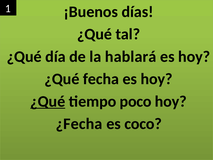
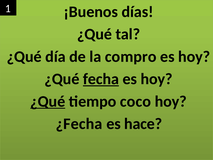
hablará: hablará -> compro (131, 56)
fecha underline: none -> present (101, 79)
poco: poco -> coco (135, 101)
coco: coco -> hace (143, 124)
